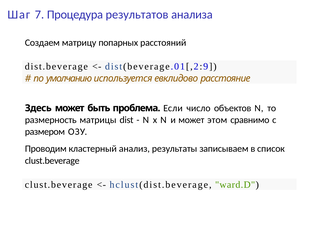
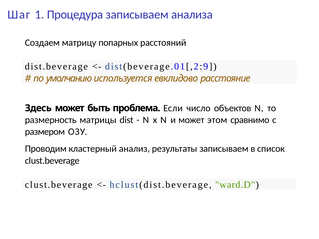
7: 7 -> 1 (39, 15)
Процедура результатов: результатов -> записываем (137, 15)
